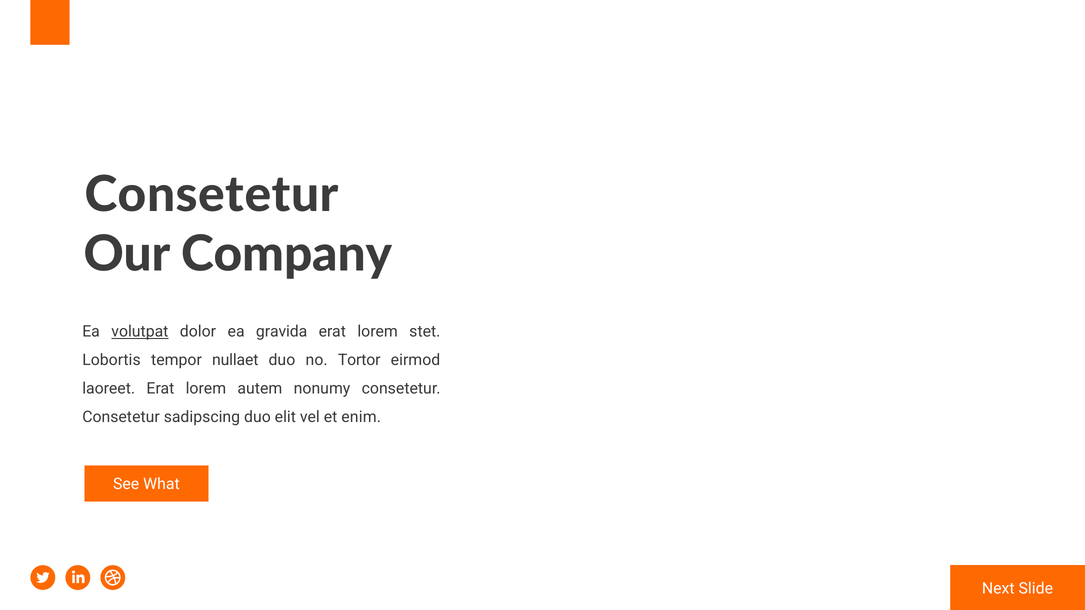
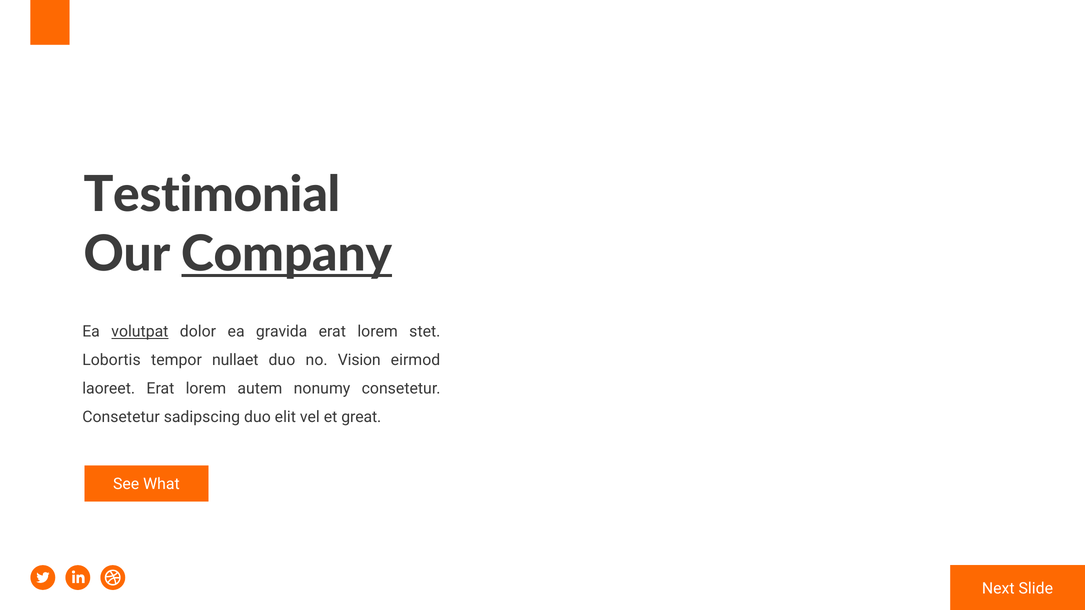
Consetetur: Consetetur -> Testimonial (212, 195)
Company underline: none -> present (287, 254)
Tortor: Tortor -> Vision (359, 360)
enim: enim -> great (361, 417)
